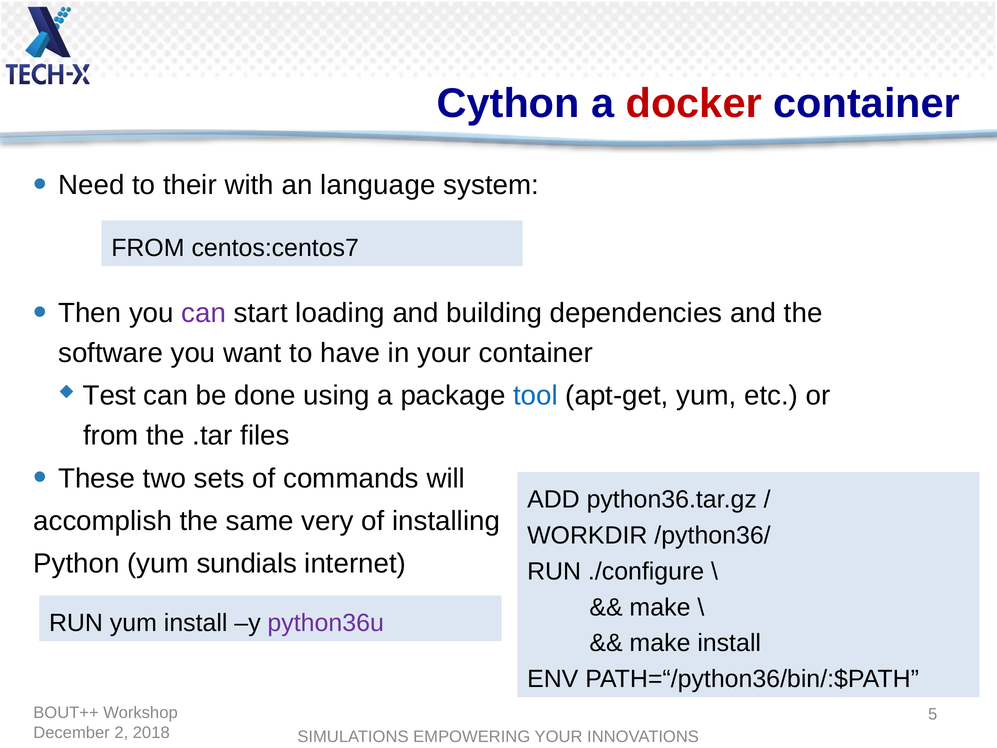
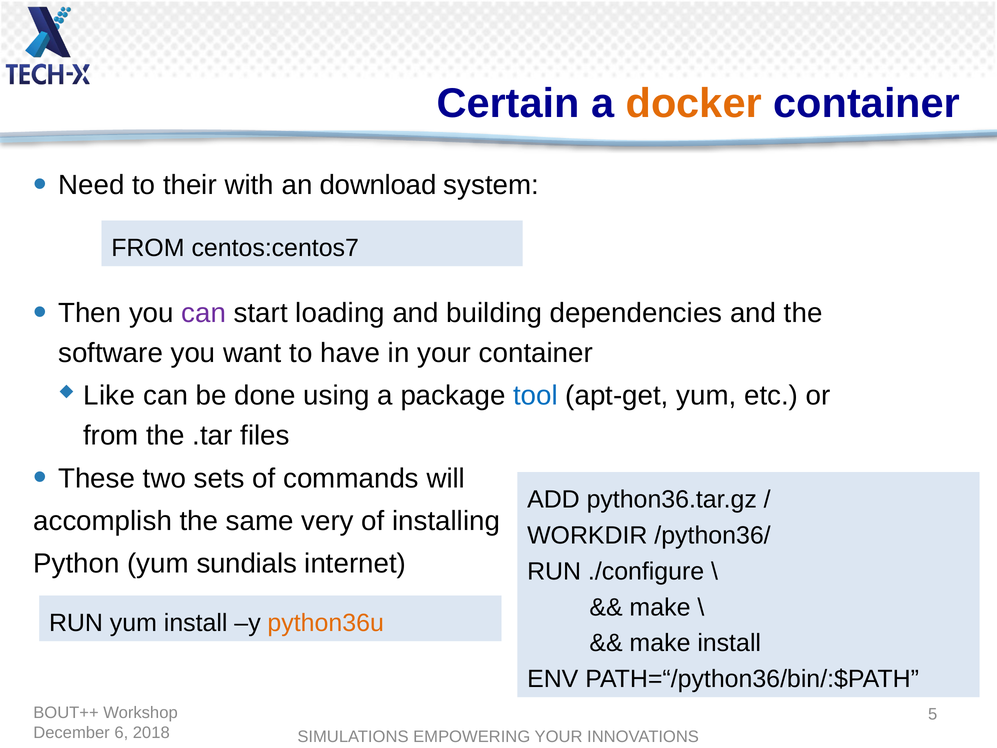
Cython: Cython -> Certain (508, 104)
docker colour: red -> orange (694, 104)
language: language -> download (378, 185)
Test: Test -> Like (109, 396)
python36u colour: purple -> orange (326, 623)
2: 2 -> 6 (121, 732)
